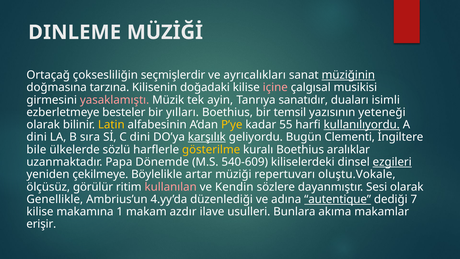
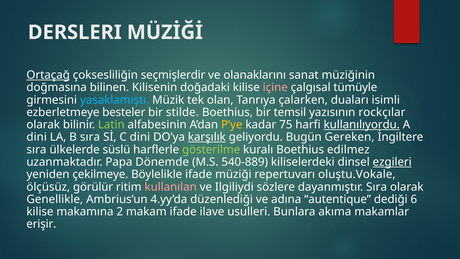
DINLEME: DINLEME -> DERSLERI (75, 32)
Ortaçağ underline: none -> present (48, 75)
ayrıcalıkları: ayrıcalıkları -> olanaklarını (255, 75)
müziğinin underline: present -> none (348, 75)
tarzına: tarzına -> bilinen (109, 87)
musikisi: musikisi -> tümüyle (355, 87)
yasaklamıştı colour: pink -> light blue (115, 100)
ayin: ayin -> olan (220, 100)
sanatıdır: sanatıdır -> çalarken (303, 100)
yılları: yılları -> stilde (182, 112)
yeteneği: yeteneği -> rockçılar (382, 112)
Latin colour: yellow -> light green (111, 125)
55: 55 -> 75 (286, 125)
Clementi: Clementi -> Gereken (350, 137)
bile: bile -> sıra (36, 149)
sözlü: sözlü -> süslü (116, 149)
gösterilme colour: yellow -> light green (211, 149)
aralıklar: aralıklar -> edilmez (348, 149)
540-609: 540-609 -> 540-889 (245, 162)
Böylelikle artar: artar -> ifade (199, 174)
Kendin: Kendin -> Ilgiliydi (234, 187)
dayanmıştır Sesi: Sesi -> Sıra (377, 187)
autentique underline: present -> none (338, 199)
7: 7 -> 6 (414, 199)
1: 1 -> 2 (120, 212)
makam azdır: azdır -> ifade (183, 212)
